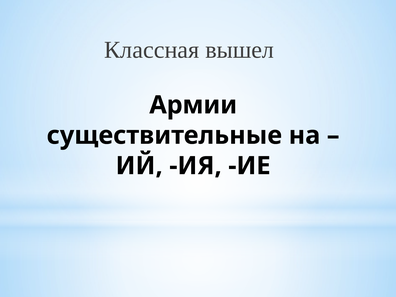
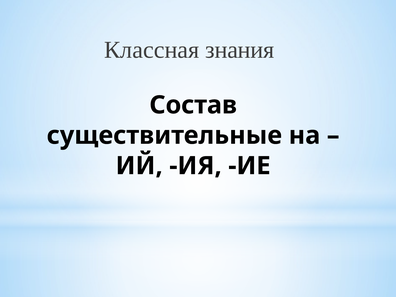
вышел: вышел -> знания (240, 50)
Армии: Армии -> Состав (193, 105)
